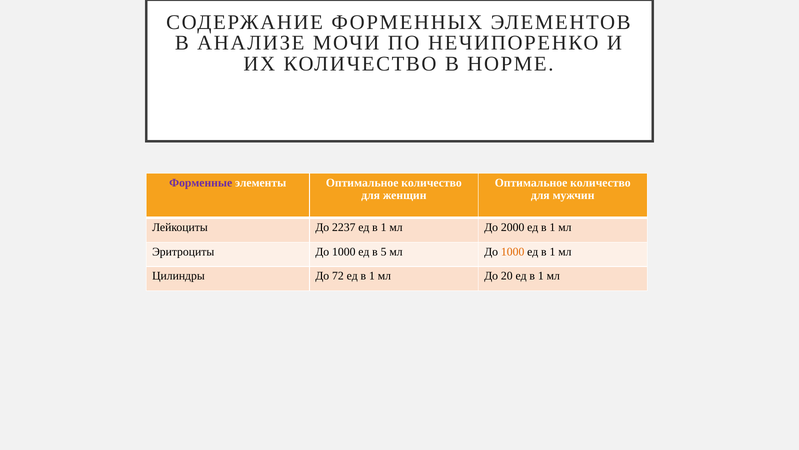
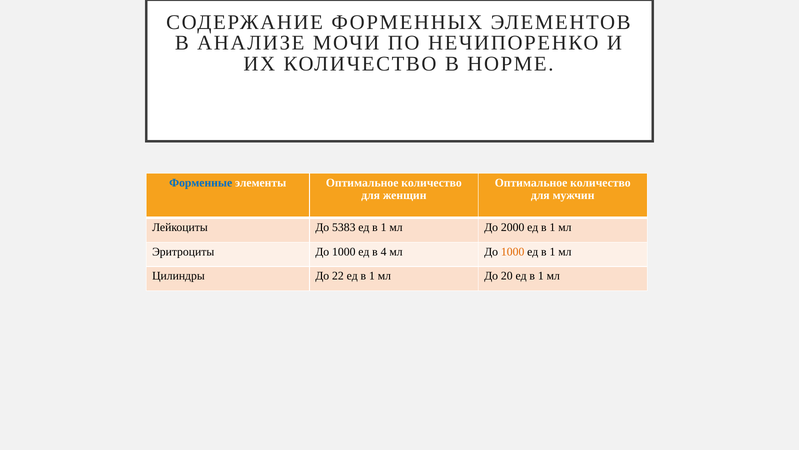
Форменные colour: purple -> blue (201, 182)
2237: 2237 -> 5383 (344, 227)
5: 5 -> 4 (384, 251)
72: 72 -> 22 (338, 276)
